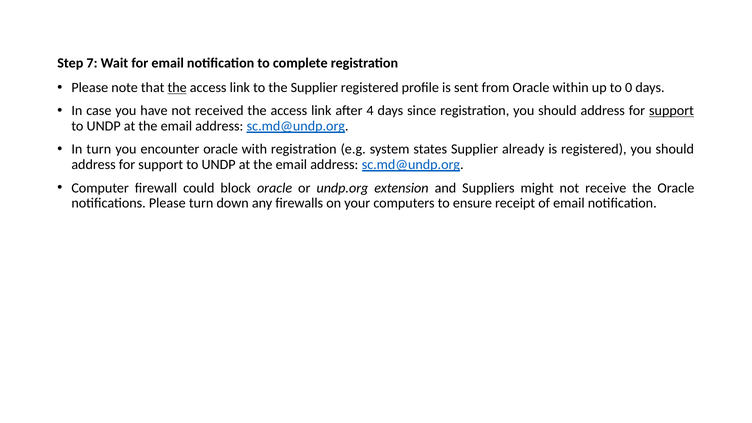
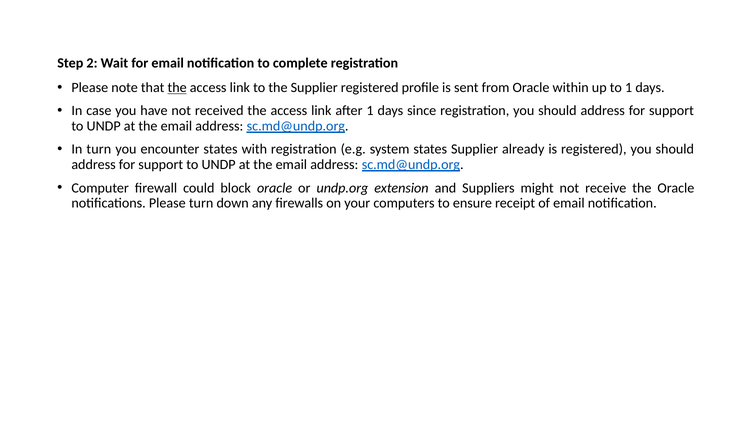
7: 7 -> 2 (92, 63)
to 0: 0 -> 1 (629, 88)
after 4: 4 -> 1 (370, 111)
support underline: present -> none (671, 111)
encounter oracle: oracle -> states (221, 149)
